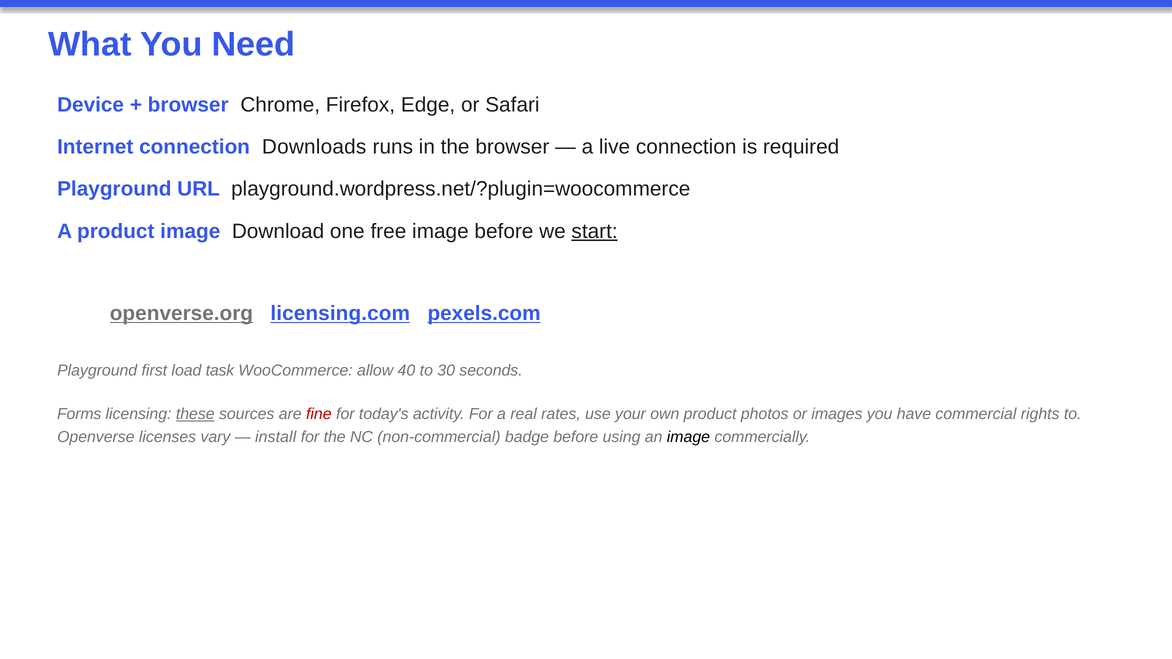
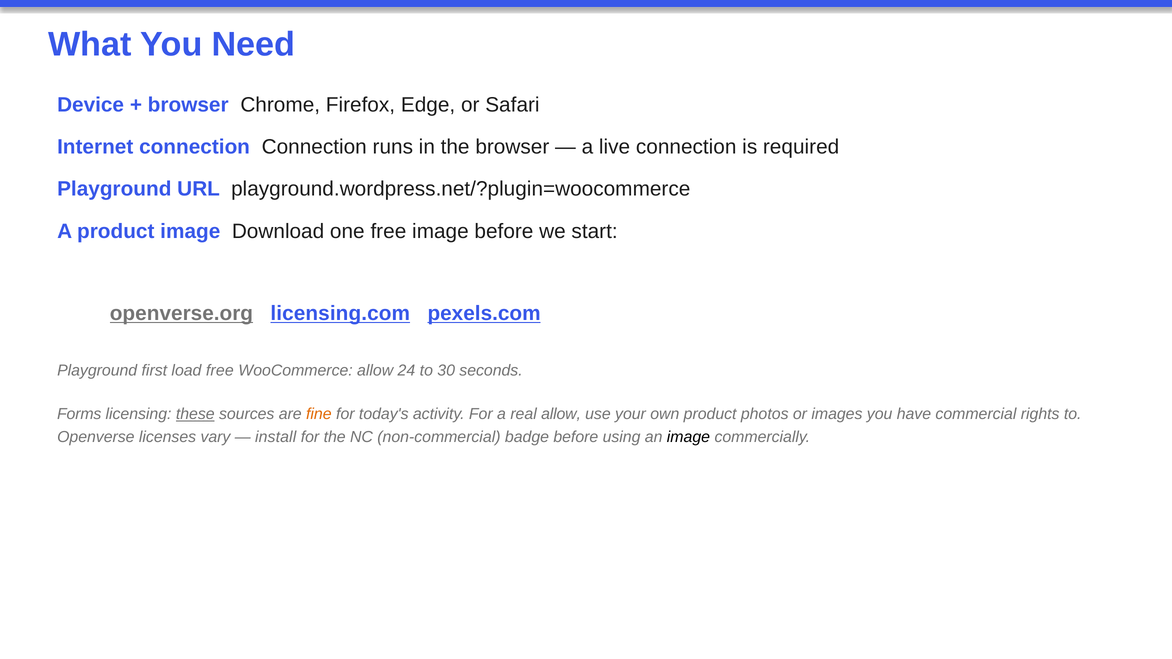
connection Downloads: Downloads -> Connection (314, 147)
start underline: present -> none (595, 231)
load task: task -> free (220, 370)
40: 40 -> 24 (406, 370)
fine colour: red -> orange (319, 414)
real rates: rates -> allow (561, 414)
